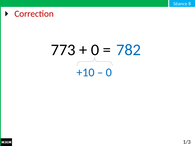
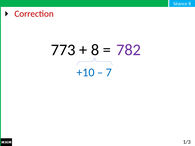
0: 0 -> 8 (95, 50)
782 colour: blue -> purple (129, 50)
0: 0 -> 7 (109, 73)
